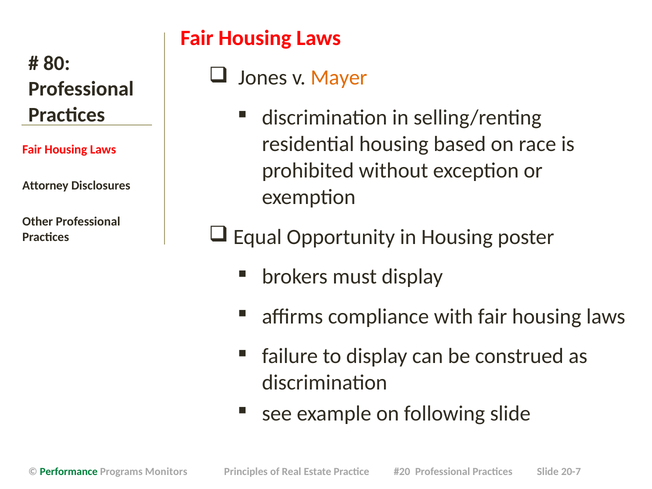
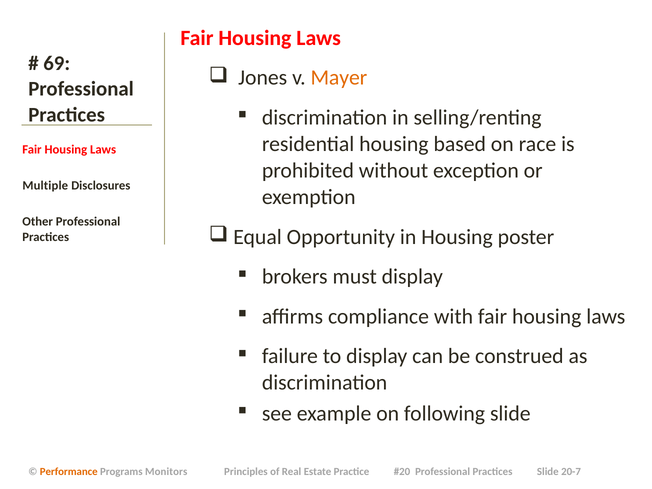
80: 80 -> 69 (57, 64)
Attorney: Attorney -> Multiple (45, 186)
Performance colour: green -> orange (69, 472)
